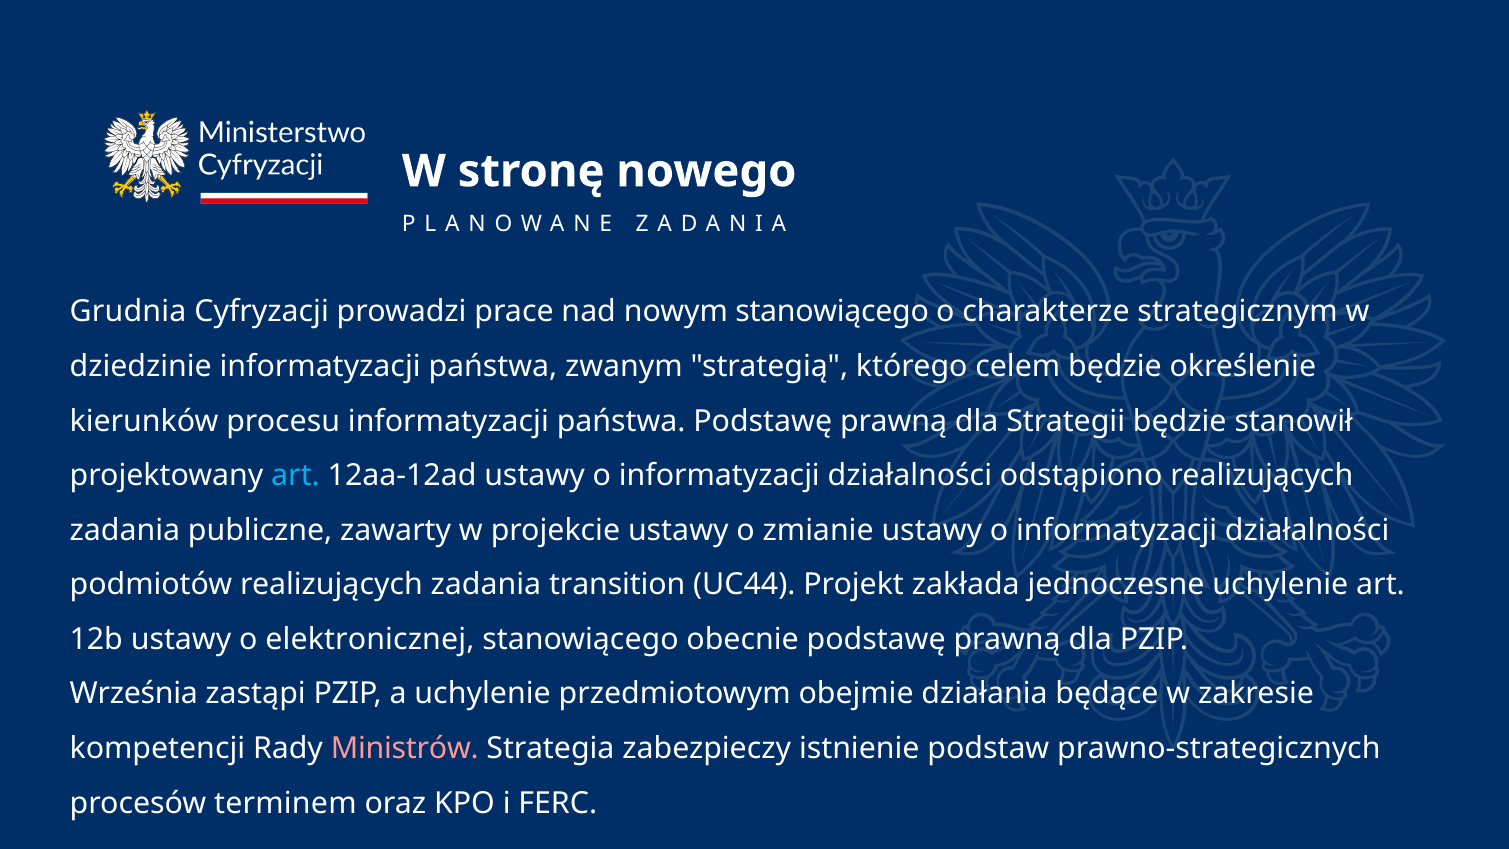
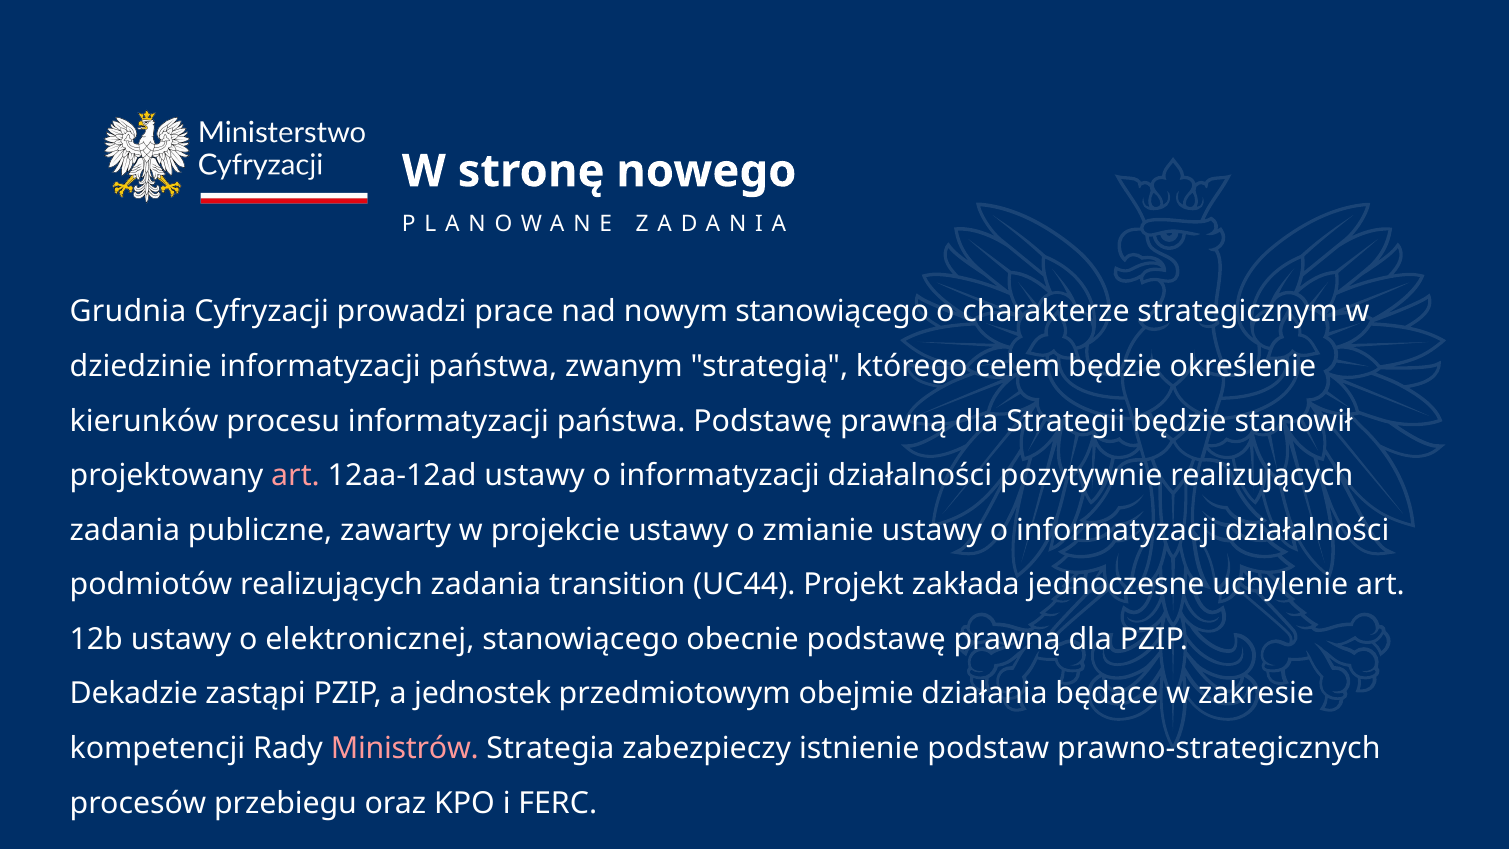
art colour: light blue -> pink (296, 476)
odstąpiono: odstąpiono -> pozytywnie (1081, 476)
Września: Września -> Dekadzie (134, 694)
a uchylenie: uchylenie -> jednostek (483, 694)
terminem: terminem -> przebiegu (286, 803)
